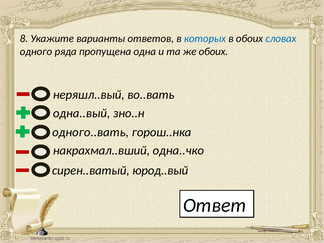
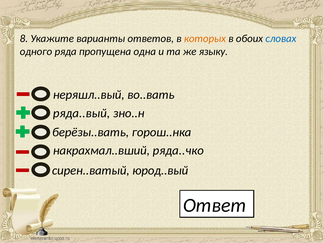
которых colour: blue -> orange (205, 39)
же обоих: обоих -> языку (213, 51)
одна..вый: одна..вый -> ряда..вый (82, 113)
одного..вать: одного..вать -> берёзы..вать (91, 132)
одна..чко: одна..чко -> ряда..чко (178, 150)
